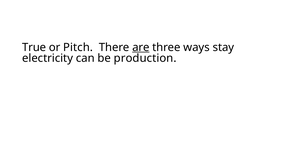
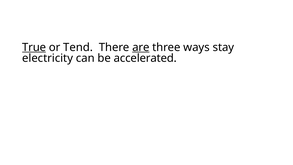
True underline: none -> present (34, 47)
Pitch: Pitch -> Tend (78, 47)
production: production -> accelerated (145, 58)
